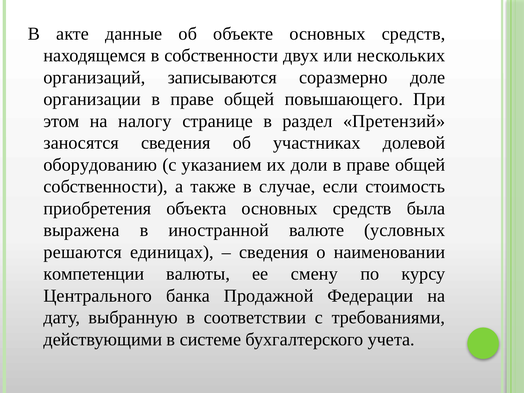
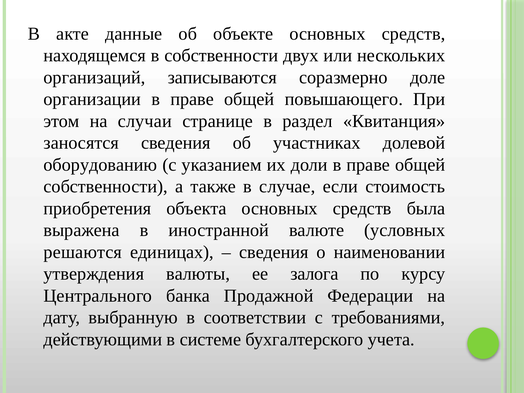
налогу: налогу -> случаи (145, 121)
Претензий: Претензий -> Квитанция (394, 121)
компетенции: компетенции -> утверждения (94, 274)
смену: смену -> залога (315, 274)
